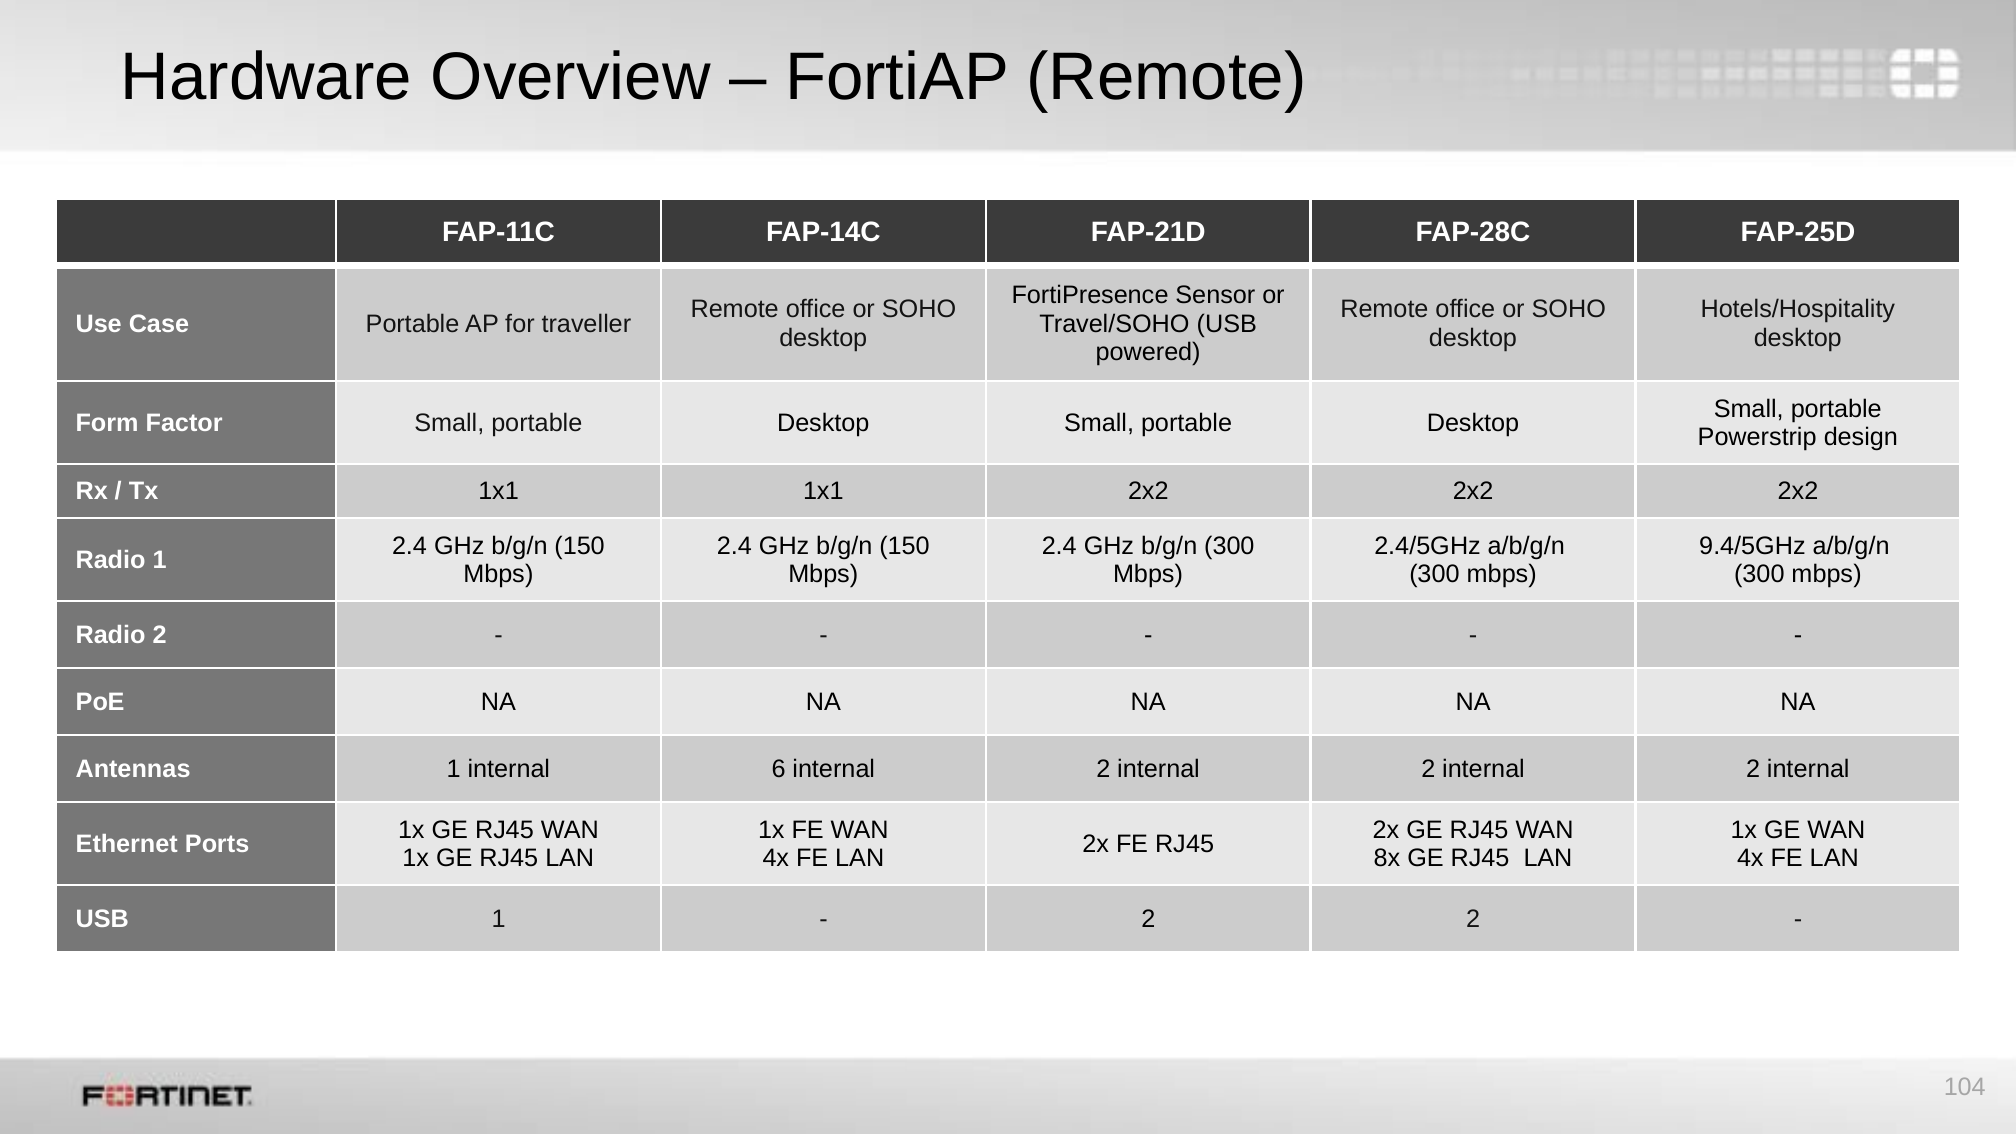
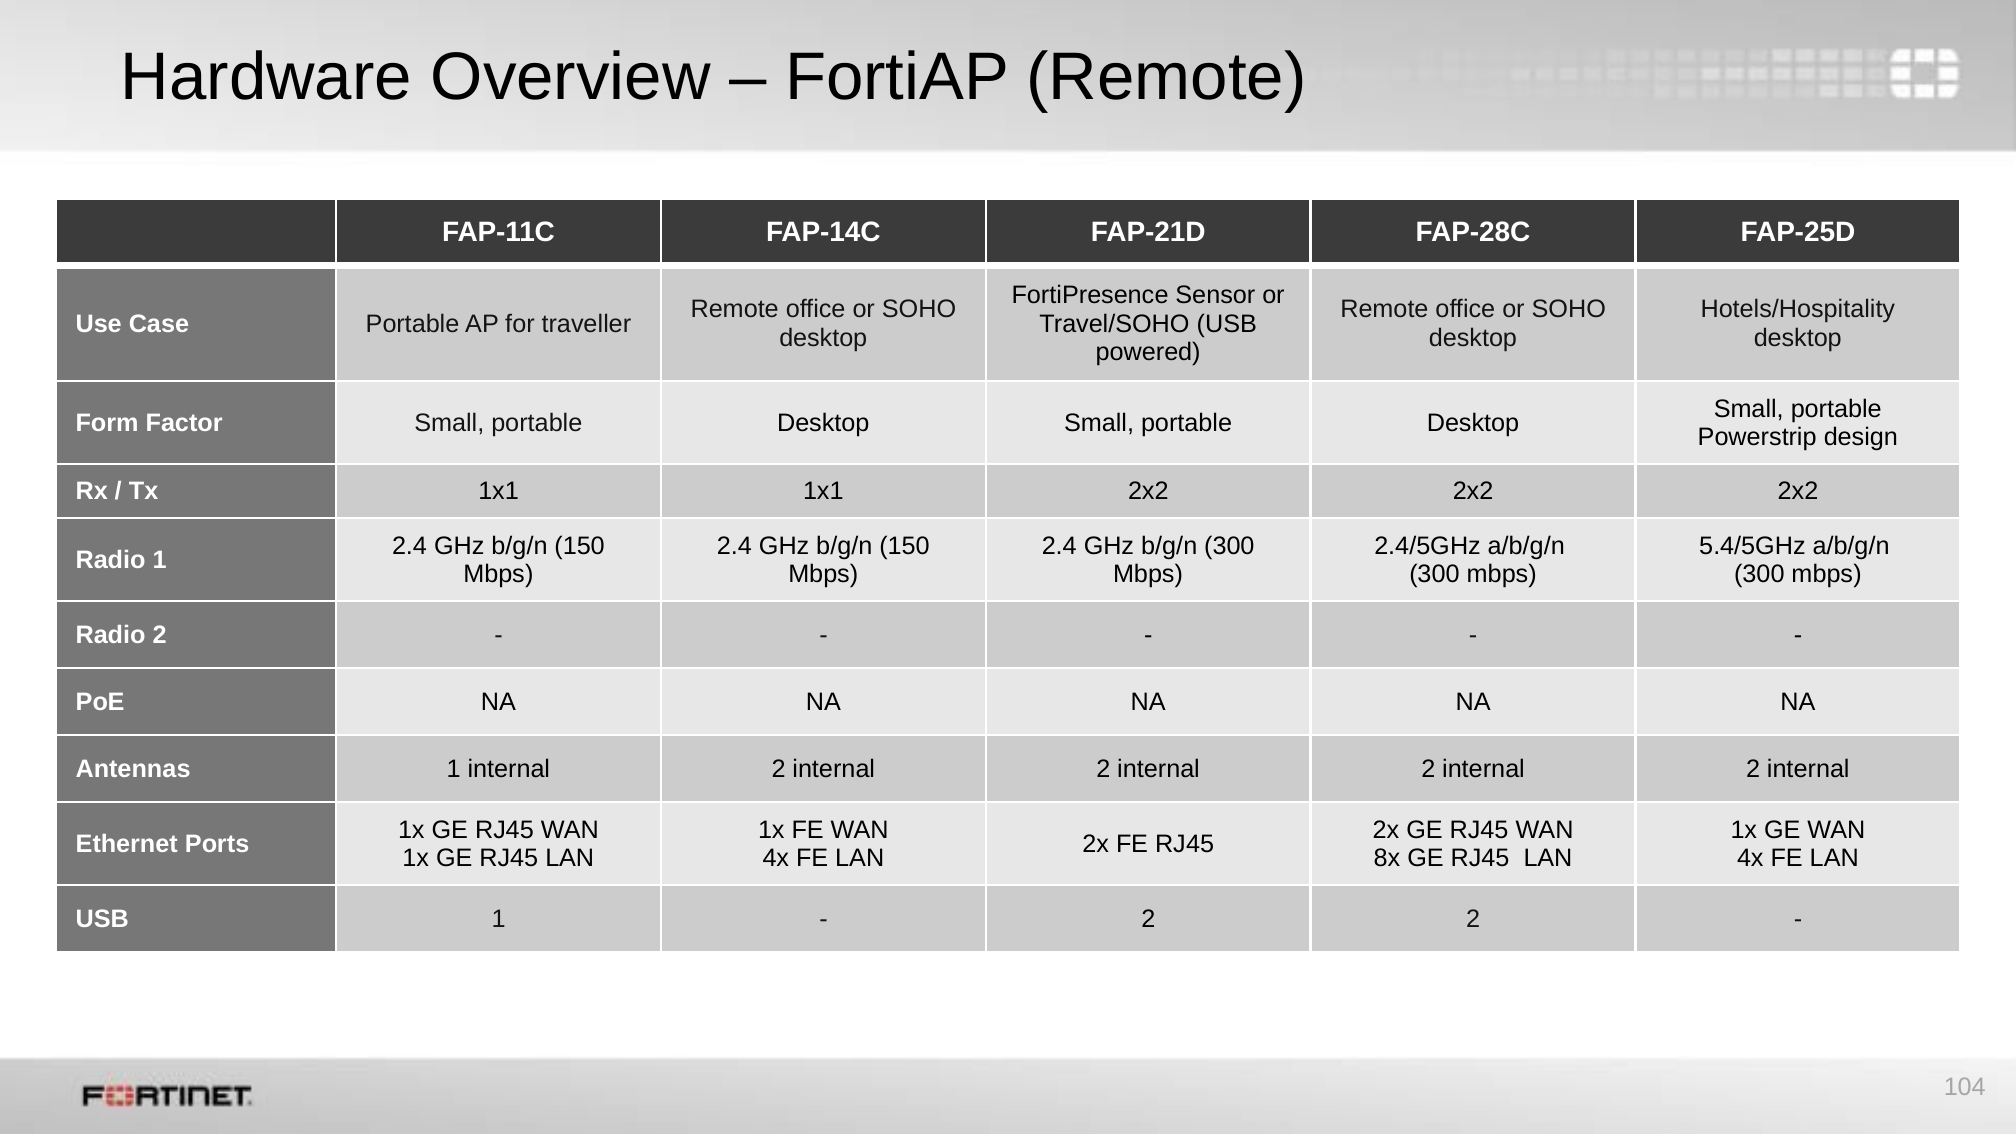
9.4/5GHz: 9.4/5GHz -> 5.4/5GHz (1752, 546)
1 internal 6: 6 -> 2 (779, 769)
